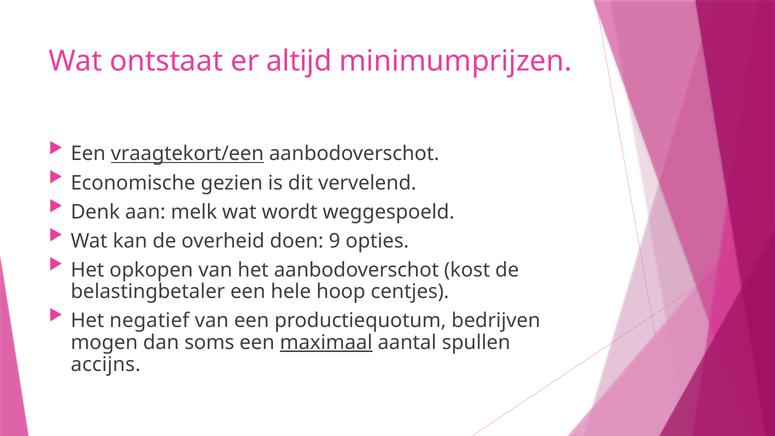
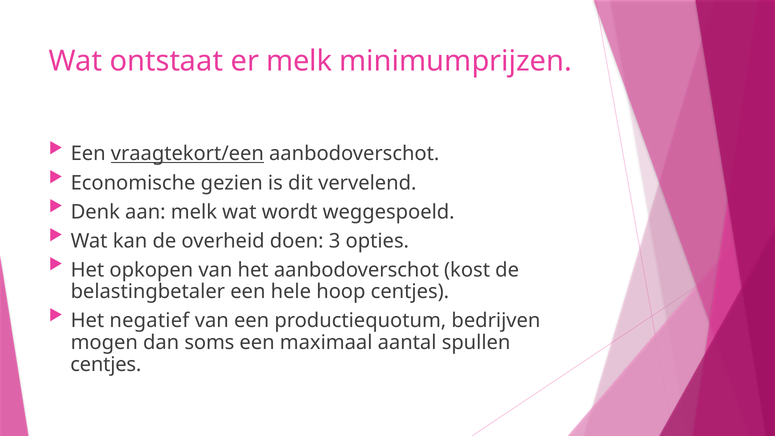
er altijd: altijd -> melk (299, 61)
9: 9 -> 3 (335, 241)
maximaal underline: present -> none (326, 343)
accijns: accijns -> centjes (106, 364)
